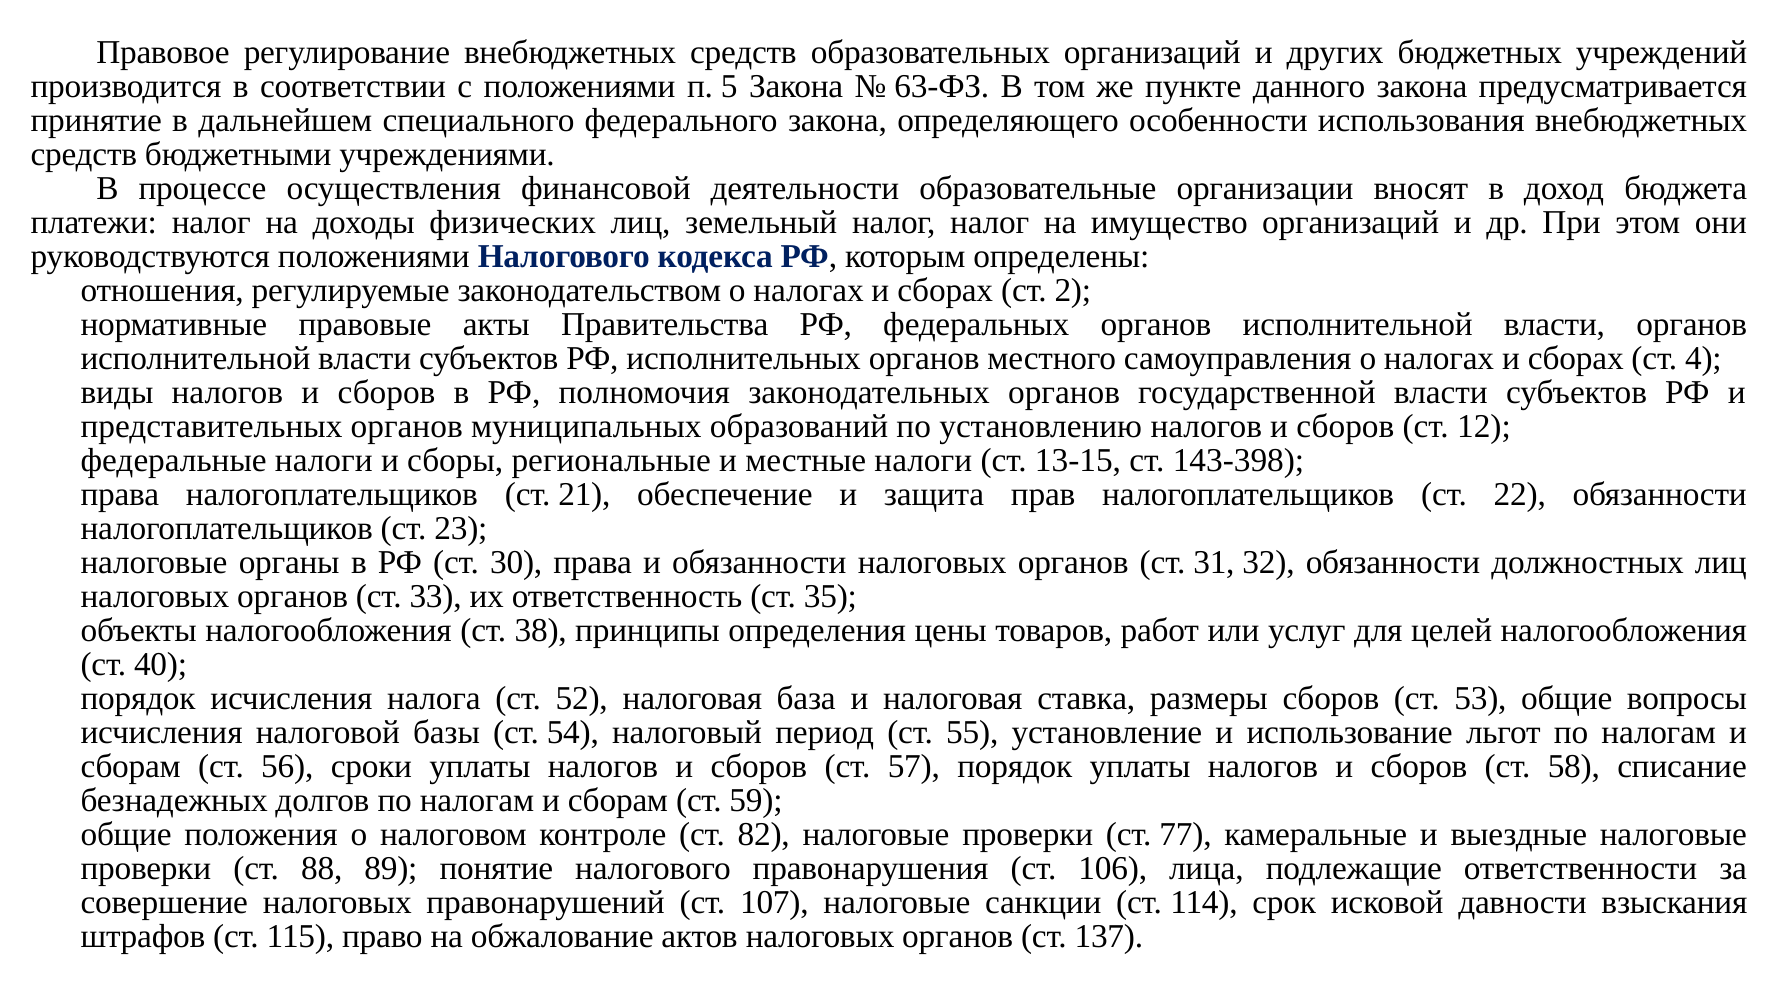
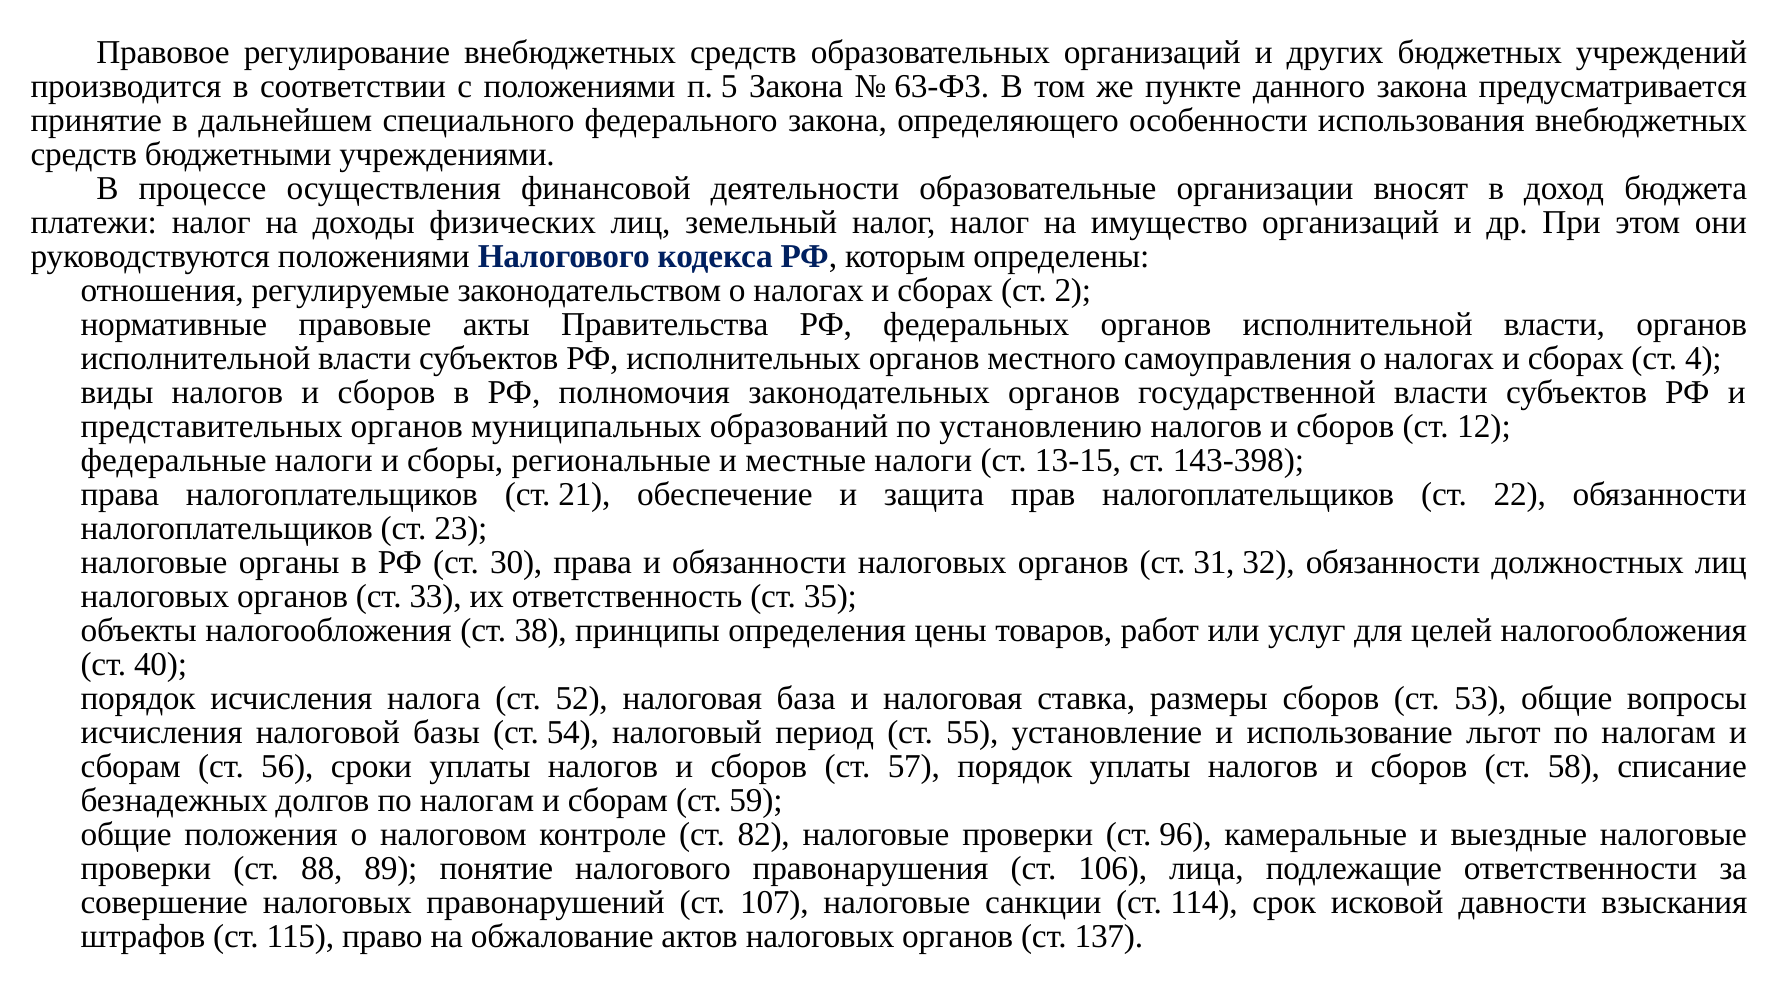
77: 77 -> 96 (1186, 835)
